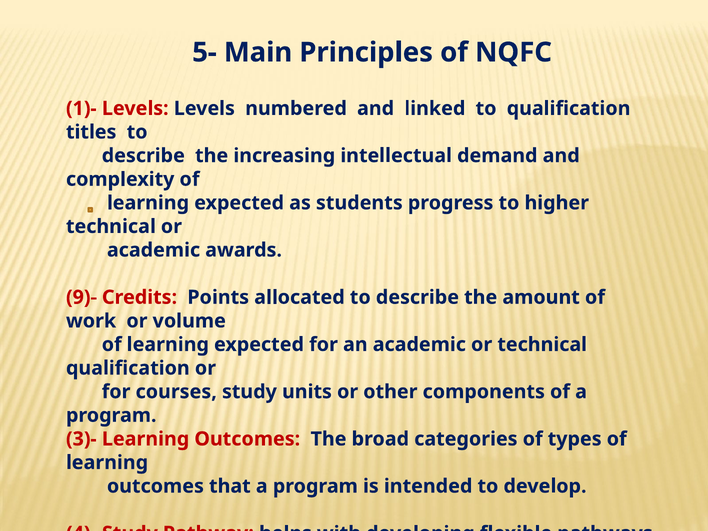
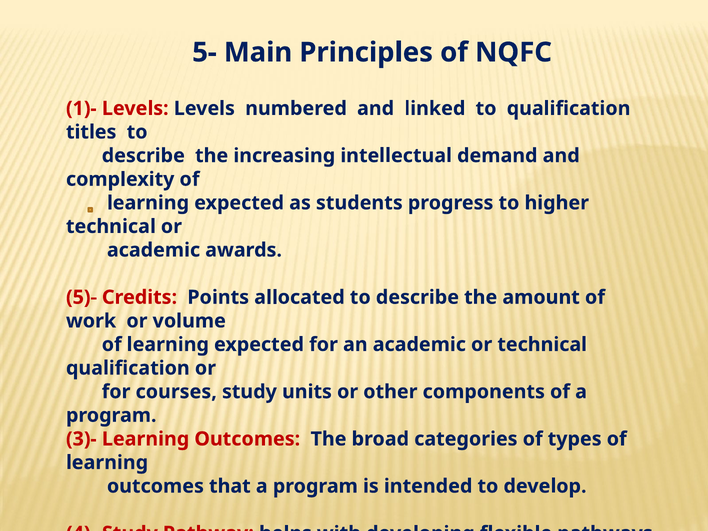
9)-: 9)- -> 5)- (81, 297)
